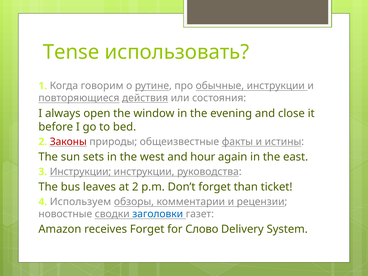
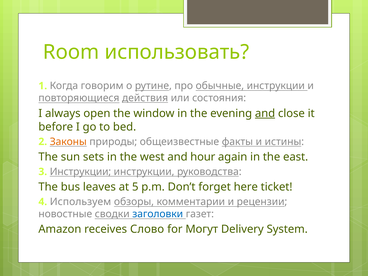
Tense: Tense -> Room (71, 52)
and underline: none -> present (265, 113)
Законы colour: red -> orange (68, 142)
at 2: 2 -> 5 (135, 187)
than: than -> here (246, 187)
receives Forget: Forget -> Слово (147, 229)
Слово: Слово -> Могут (202, 229)
